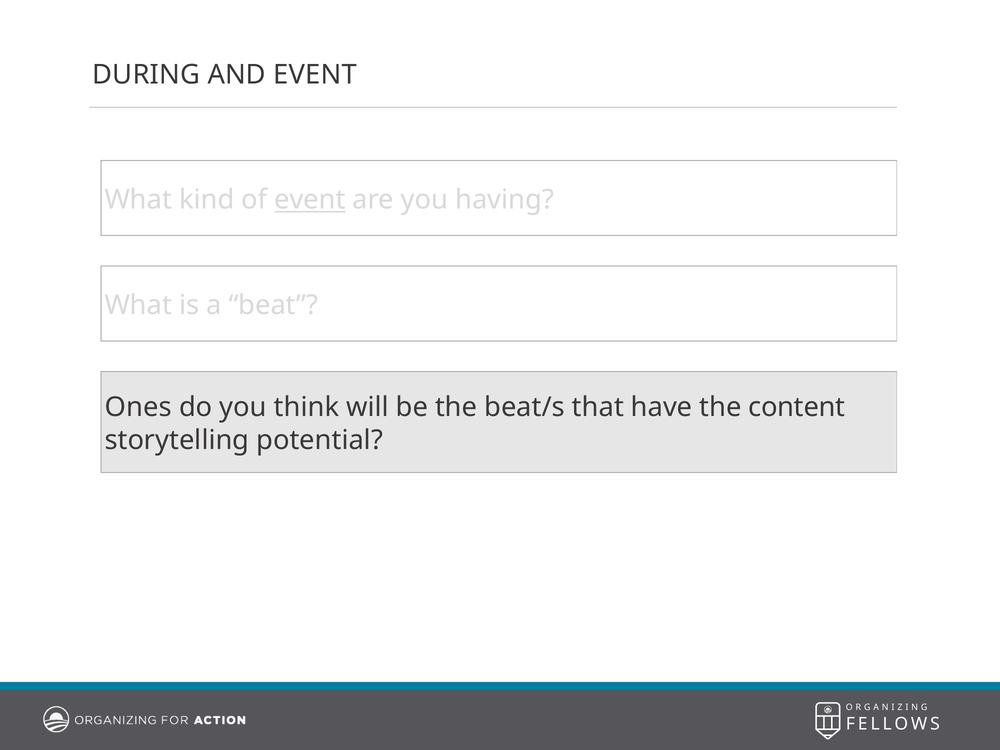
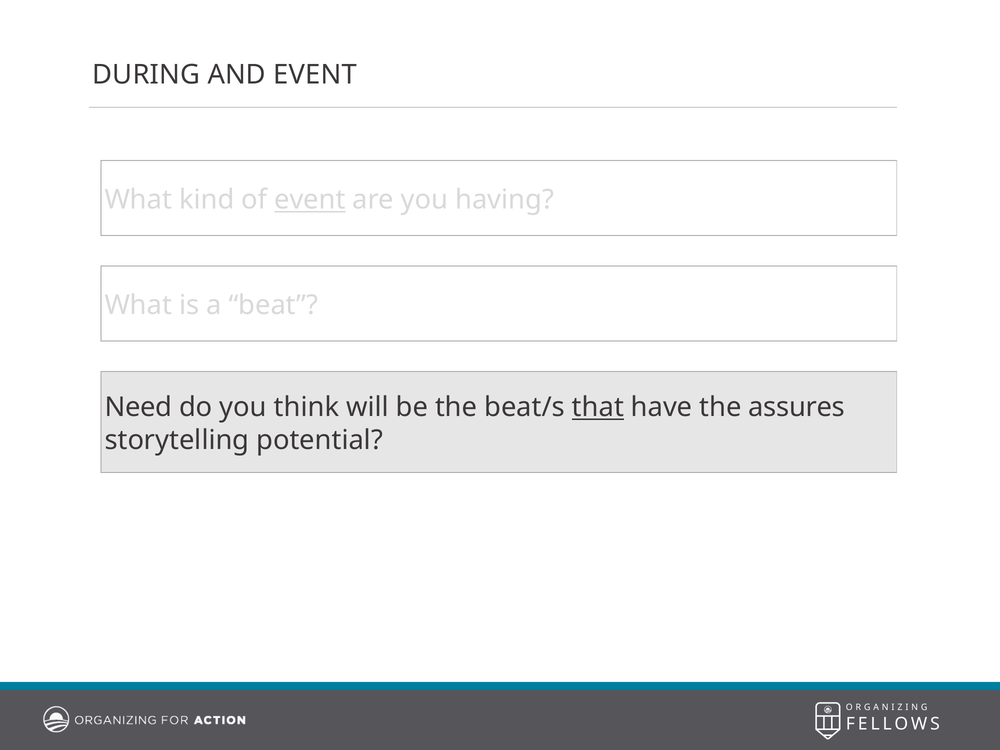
Ones: Ones -> Need (138, 407)
that underline: none -> present (598, 407)
content: content -> assures (797, 407)
